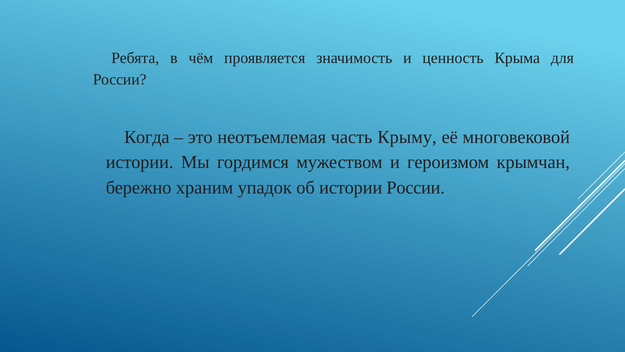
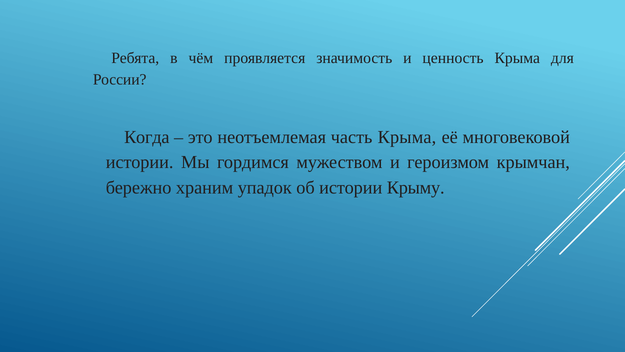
часть Крыму: Крыму -> Крыма (407, 137)
истории России: России -> Крыму (416, 187)
